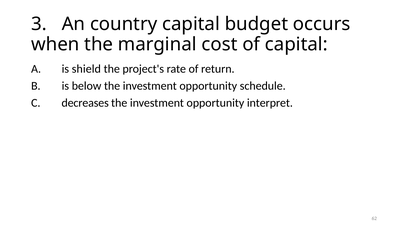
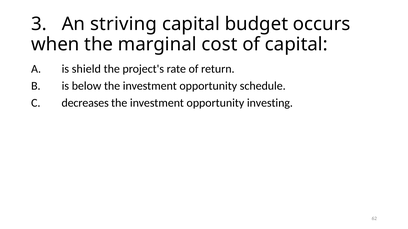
country: country -> striving (124, 24)
interpret: interpret -> investing (270, 103)
